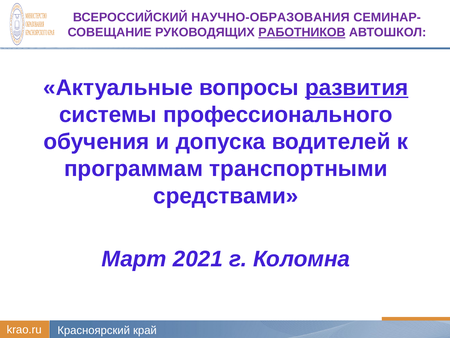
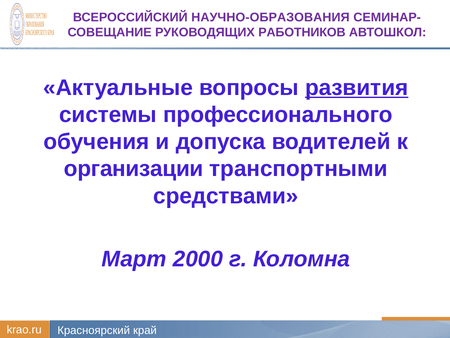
РАБОТНИКОВ underline: present -> none (302, 32)
программам: программам -> организации (134, 169)
2021: 2021 -> 2000 (198, 259)
